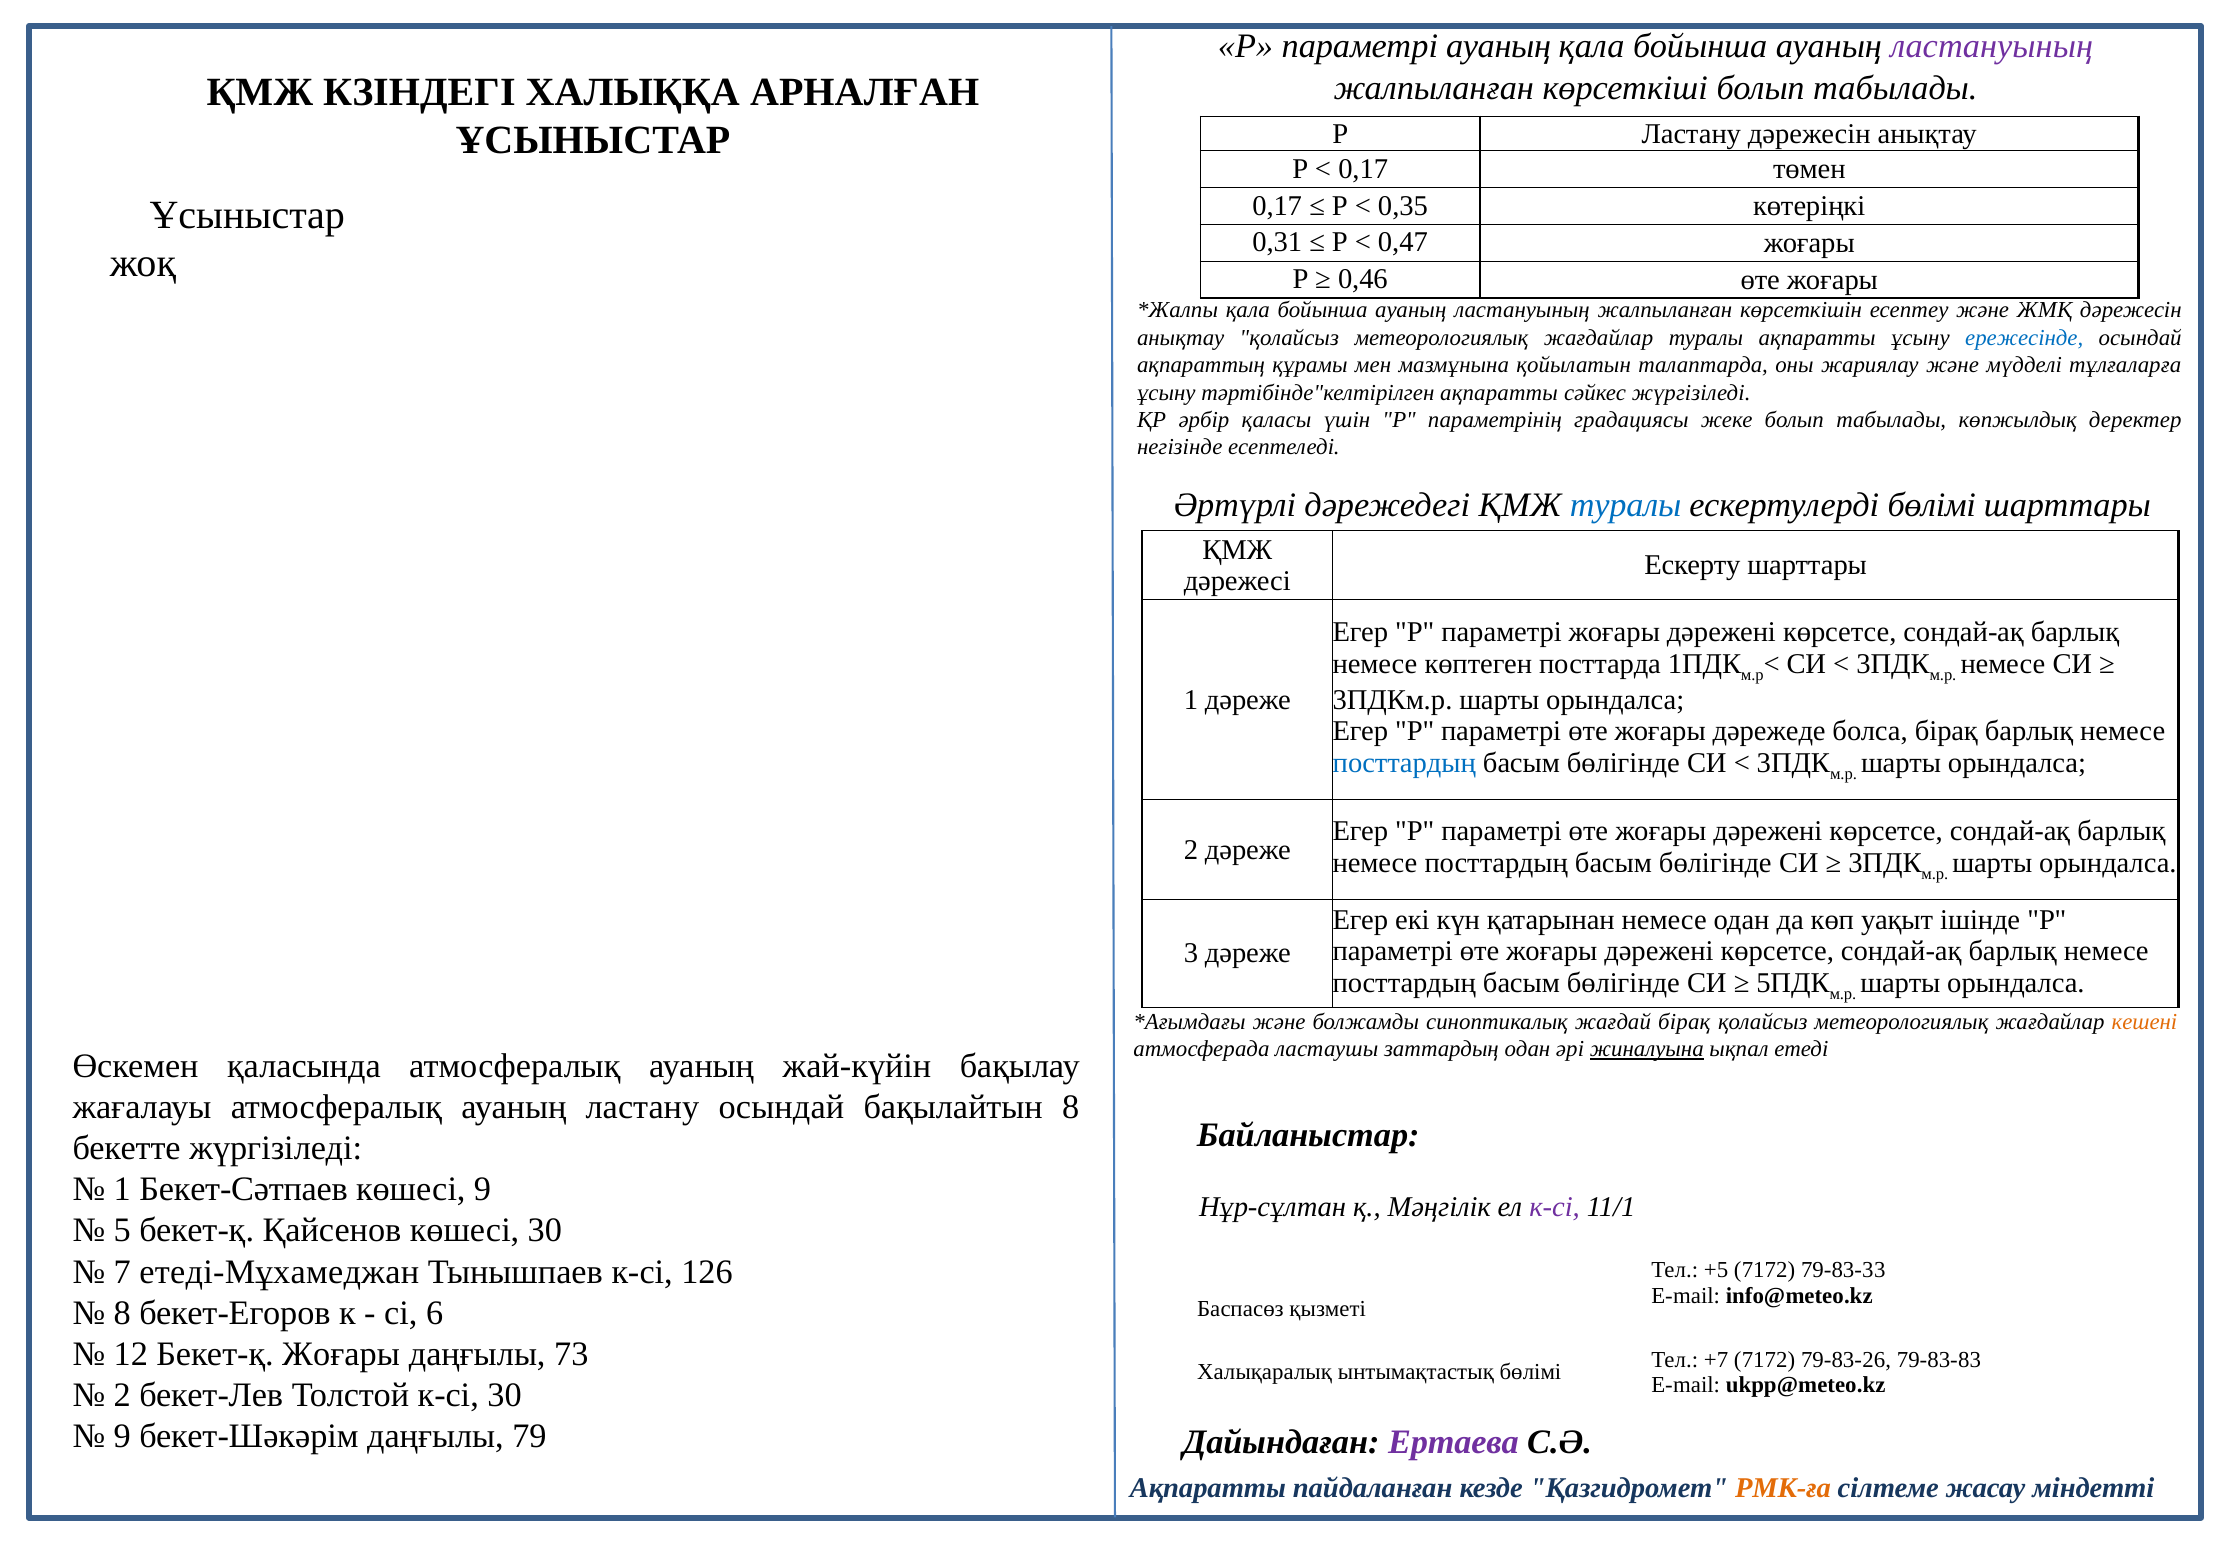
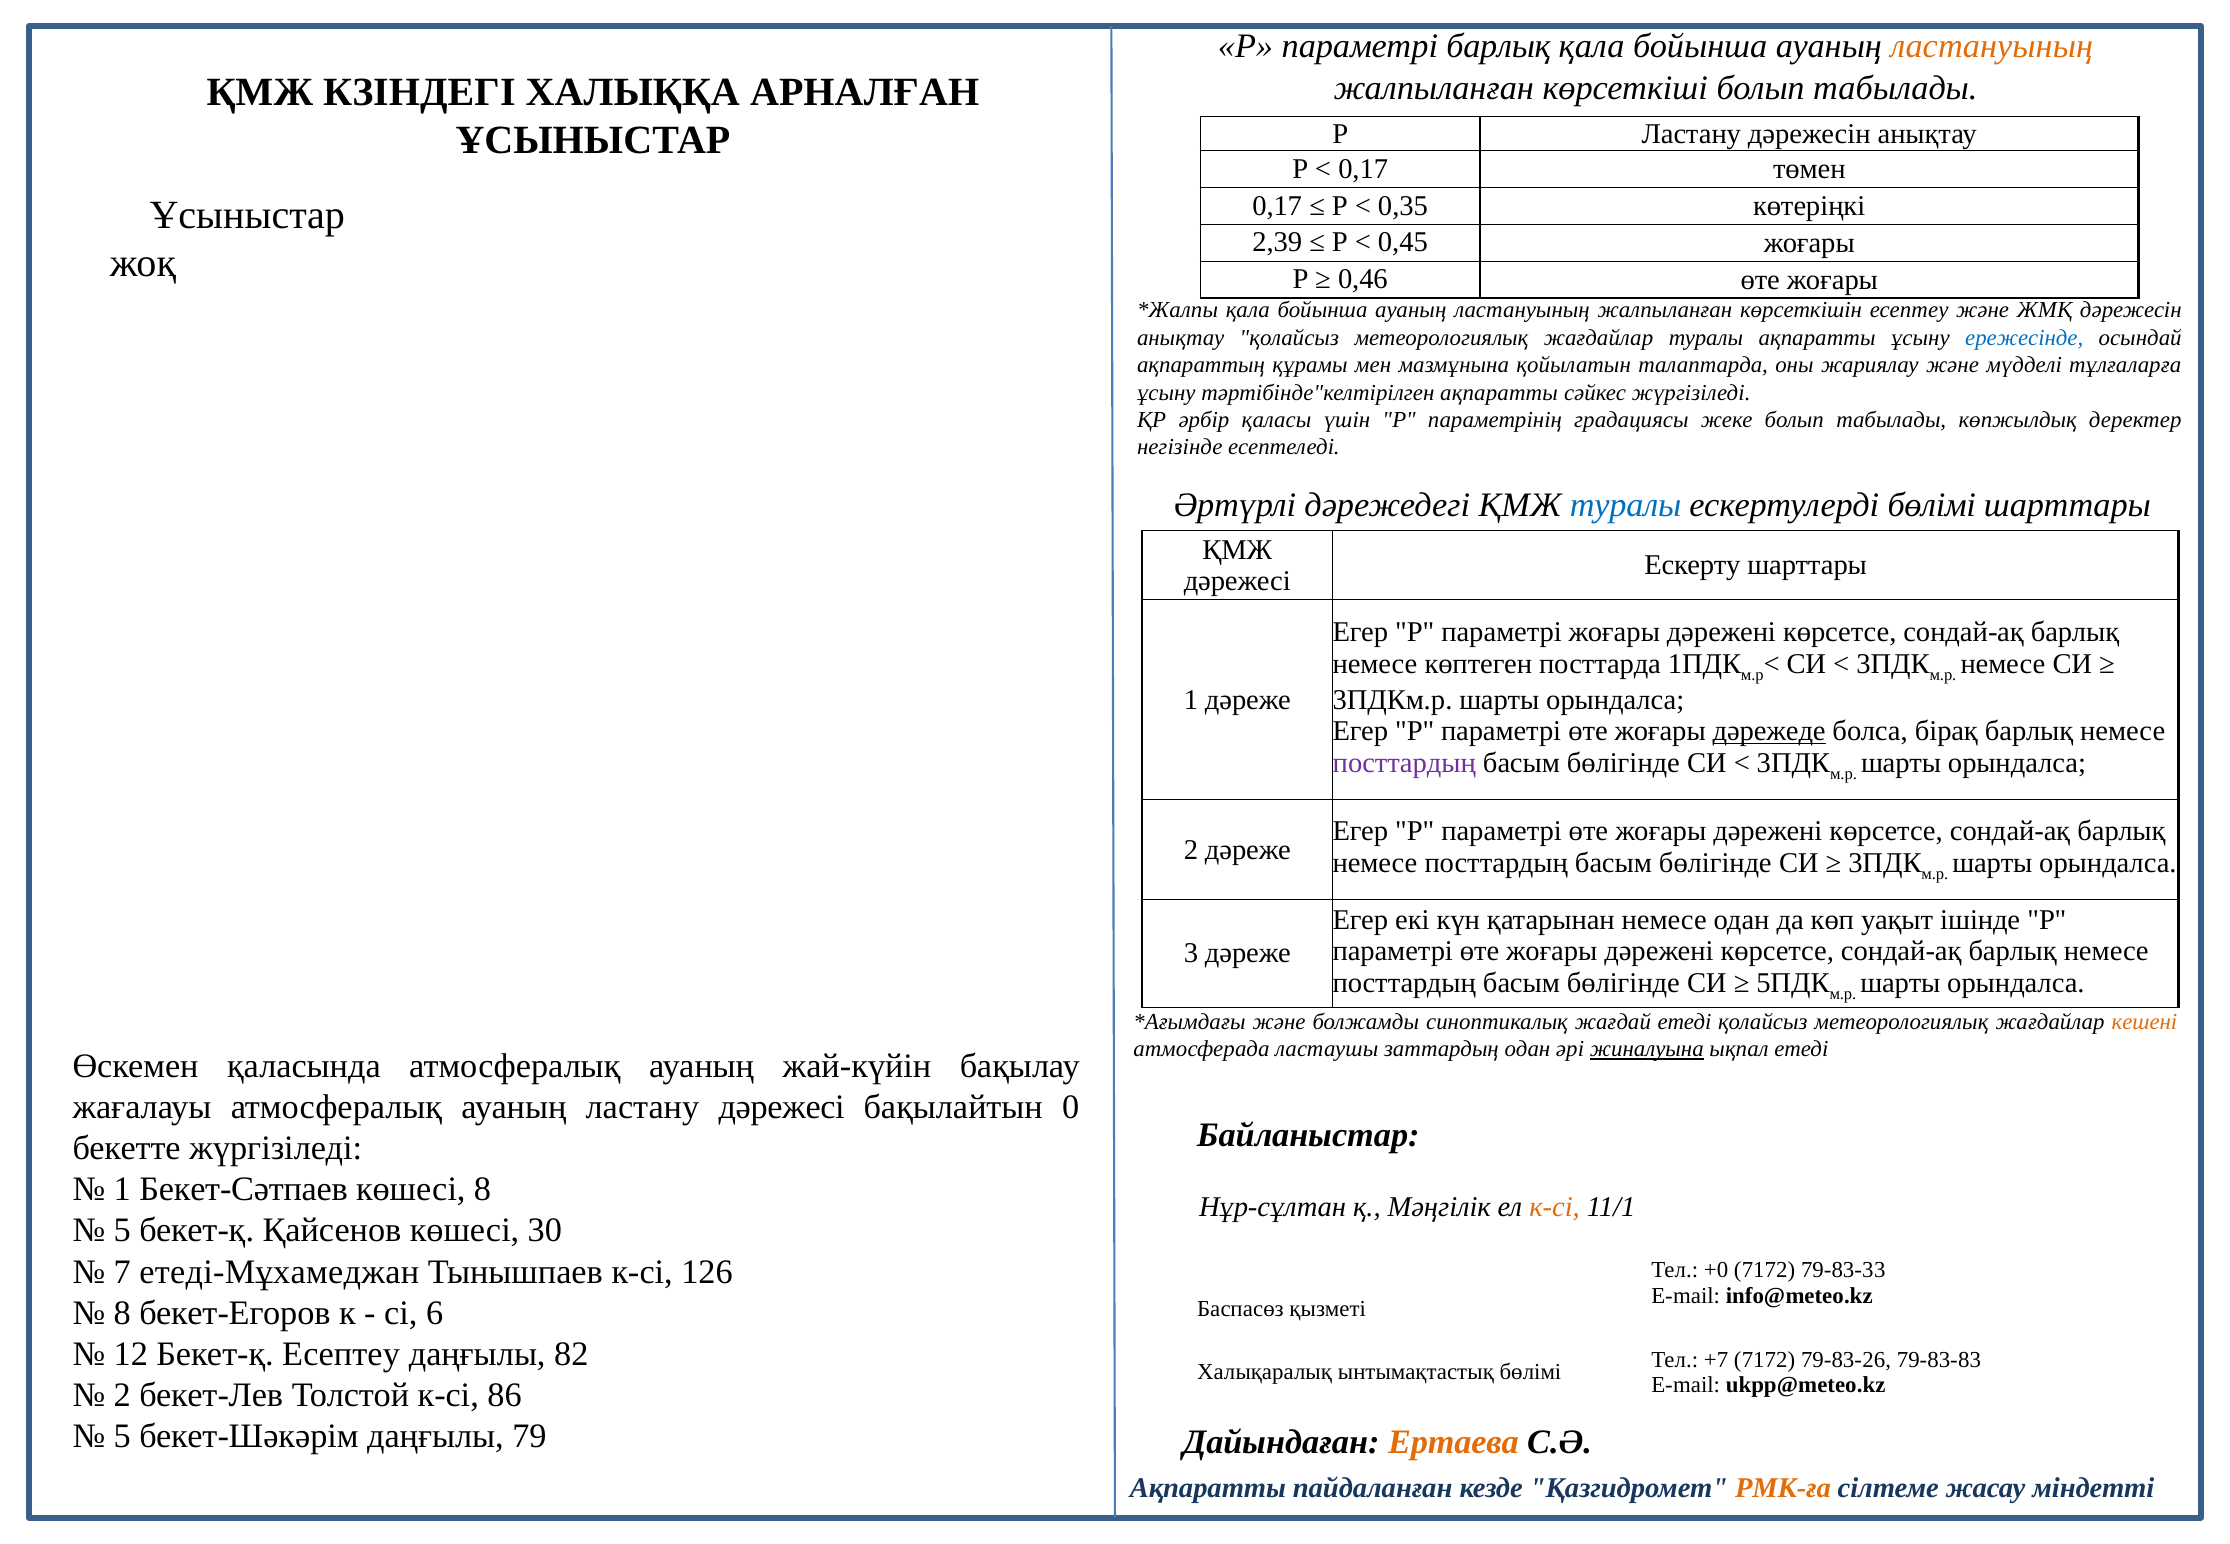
параметрі ауаның: ауаның -> барлық (1499, 47)
ластануының colour: purple -> orange (1992, 47)
0,31: 0,31 -> 2,39 (1277, 243)
0,47: 0,47 -> 0,45 (1403, 243)
дәрежеде underline: none -> present (1769, 731)
посттардың colour: blue -> purple (1404, 763)
жағдай бірақ: бірақ -> етеді (1685, 1022)
ластану осындай: осындай -> дәрежесі (782, 1107)
бақылайтын 8: 8 -> 0 (1071, 1107)
көшесі 9: 9 -> 8 (483, 1189)
к-сі colour: purple -> orange (1555, 1207)
+5: +5 -> +0 (1716, 1270)
Бекет-қ Жоғары: Жоғары -> Есептеу (341, 1354)
73: 73 -> 82 (571, 1354)
к-сі 30: 30 -> 86 (505, 1395)
9: 9 -> 5 (122, 1436)
Ертаева colour: purple -> orange (1453, 1442)
